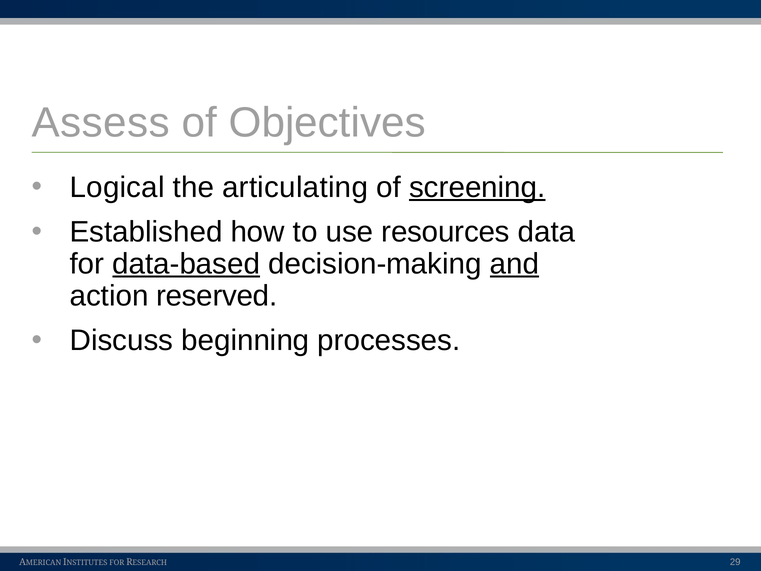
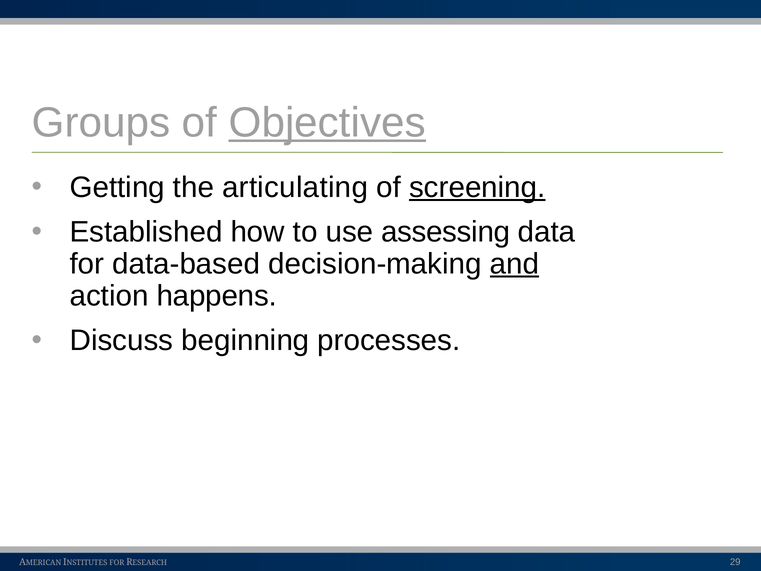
Assess: Assess -> Groups (101, 123)
Objectives underline: none -> present (327, 123)
Logical: Logical -> Getting (117, 187)
resources: resources -> assessing (446, 232)
data-based underline: present -> none (186, 264)
reserved: reserved -> happens (217, 296)
